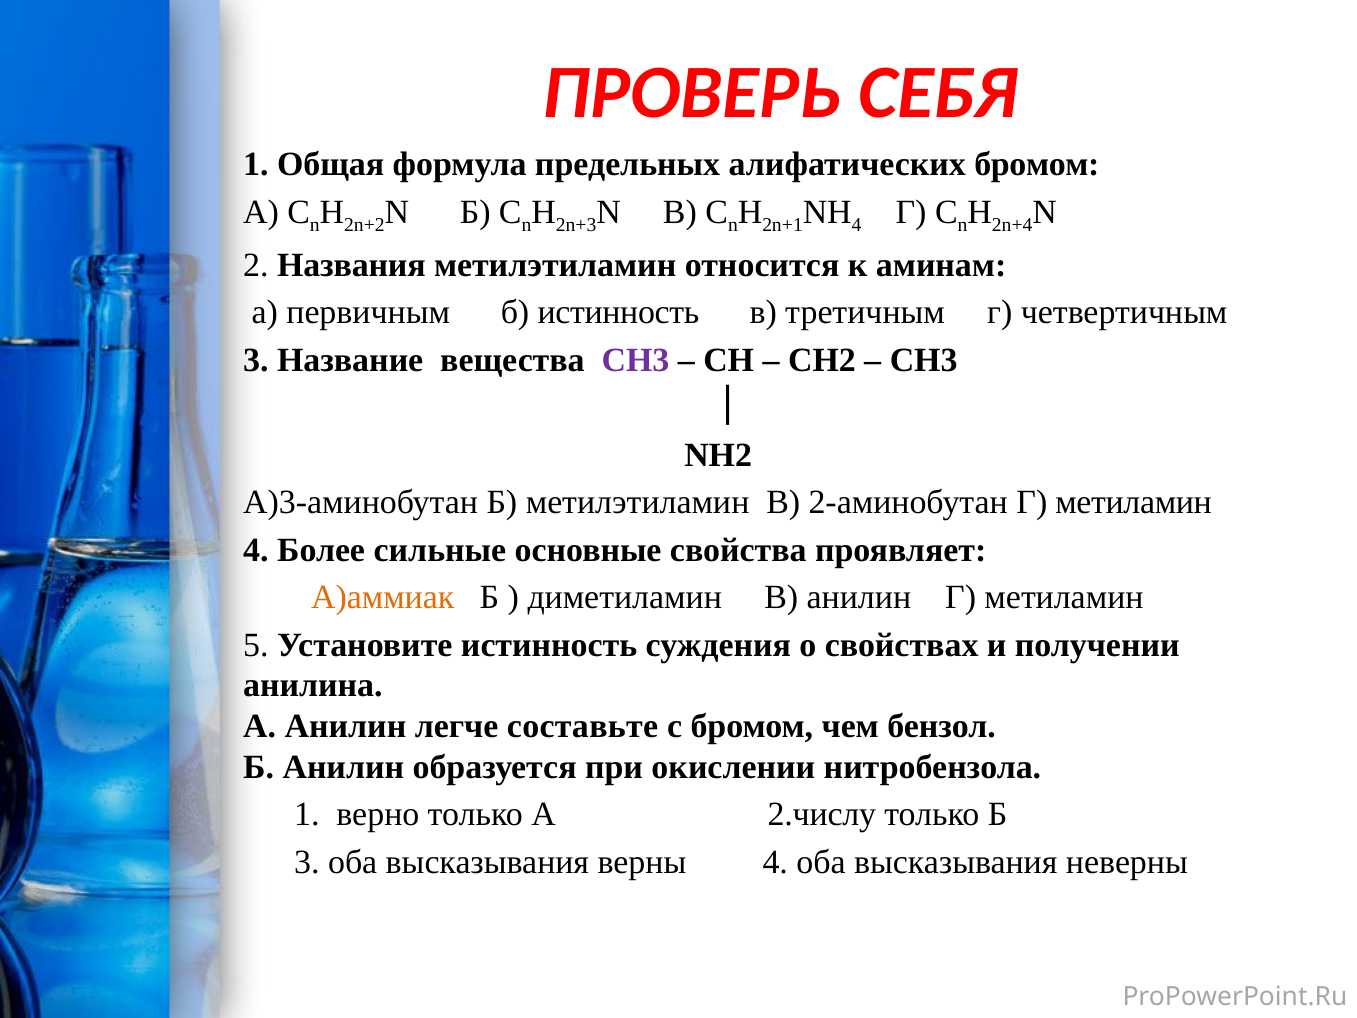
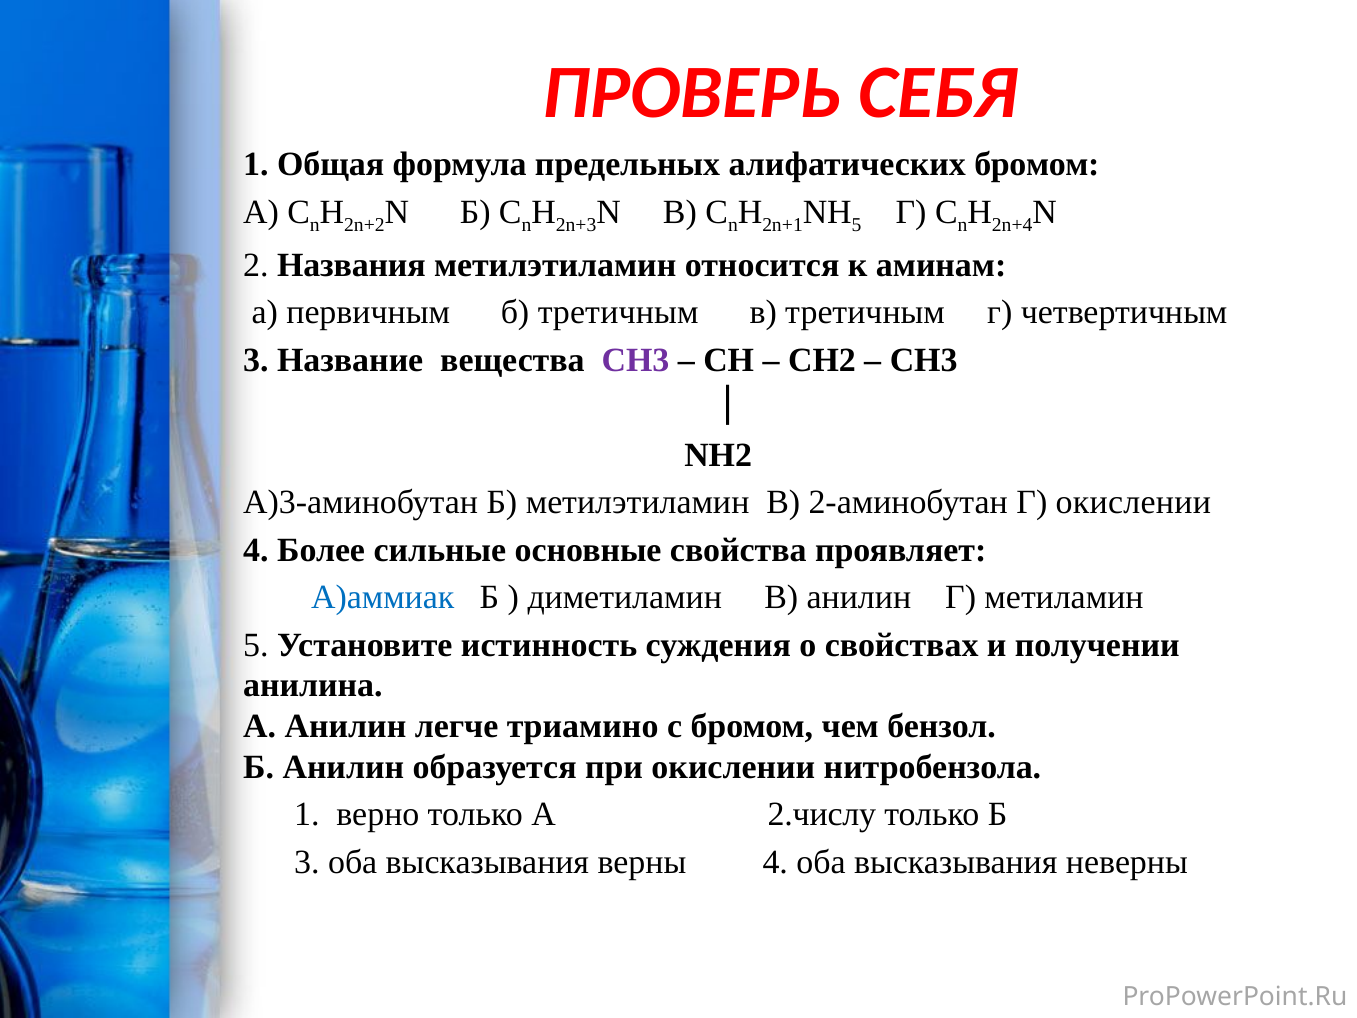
4: 4 -> 5 (857, 225)
б истинность: истинность -> третичным (618, 312)
2-аминобутан Г метиламин: метиламин -> окислении (1133, 502)
А)аммиак colour: orange -> blue (383, 597)
составьте: составьте -> триамино (583, 726)
